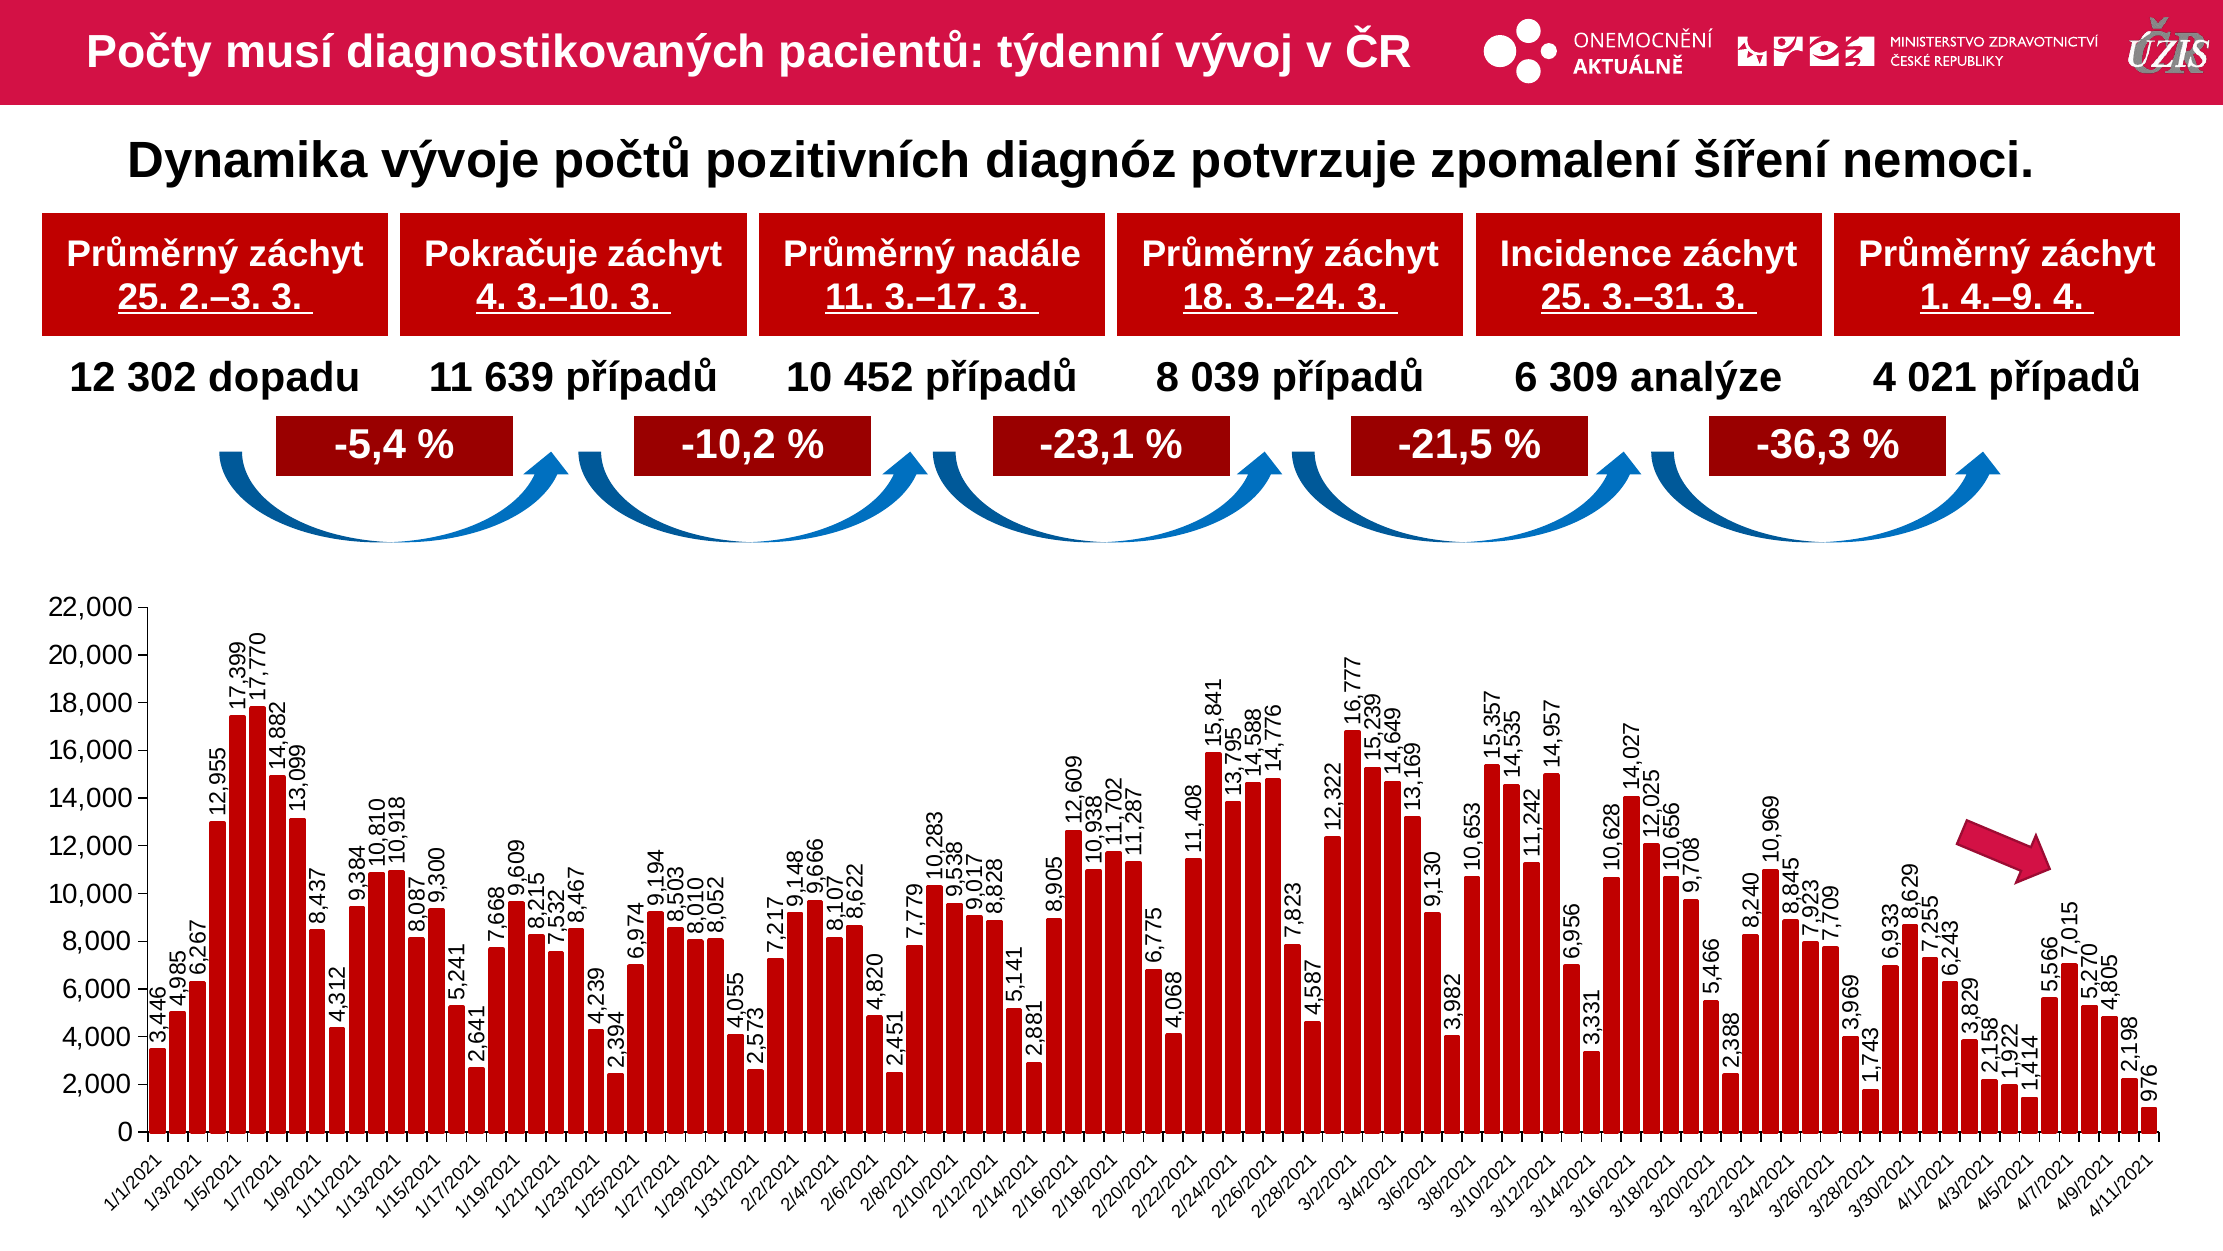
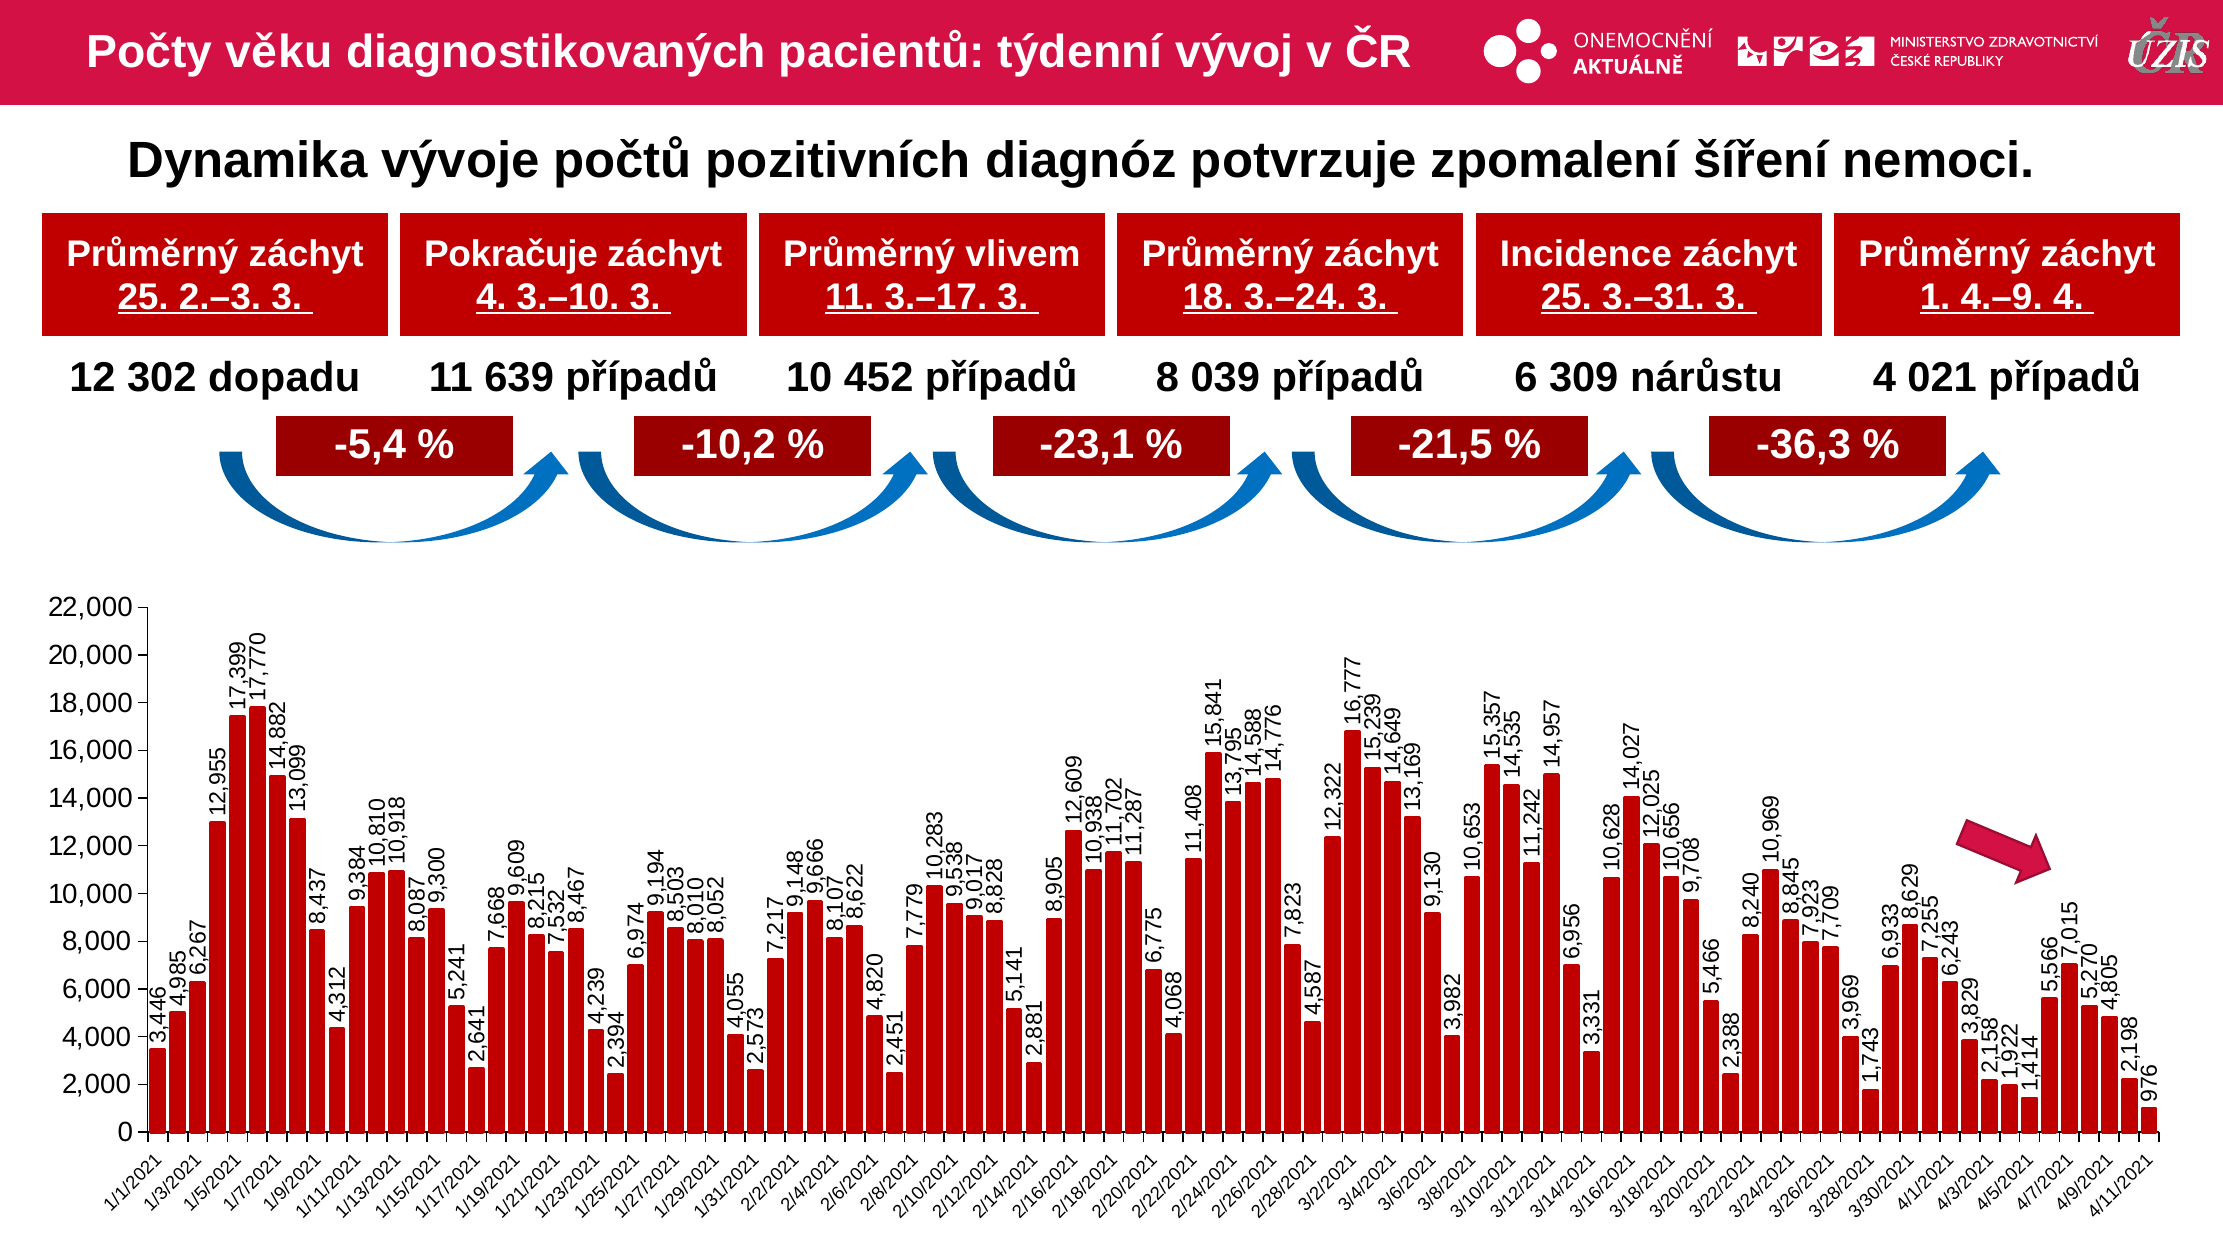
musí: musí -> věku (279, 52)
nadále: nadále -> vlivem (1023, 254)
analýze: analýze -> nárůstu (1706, 377)
